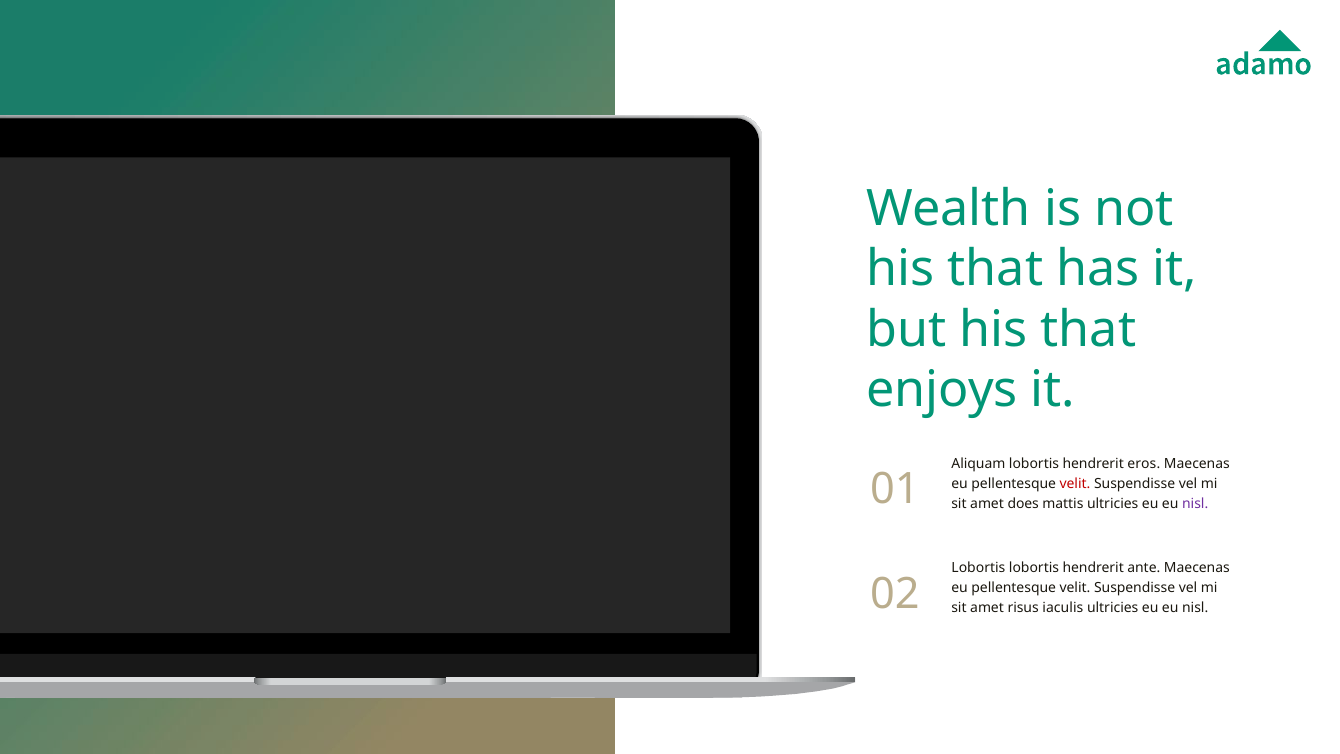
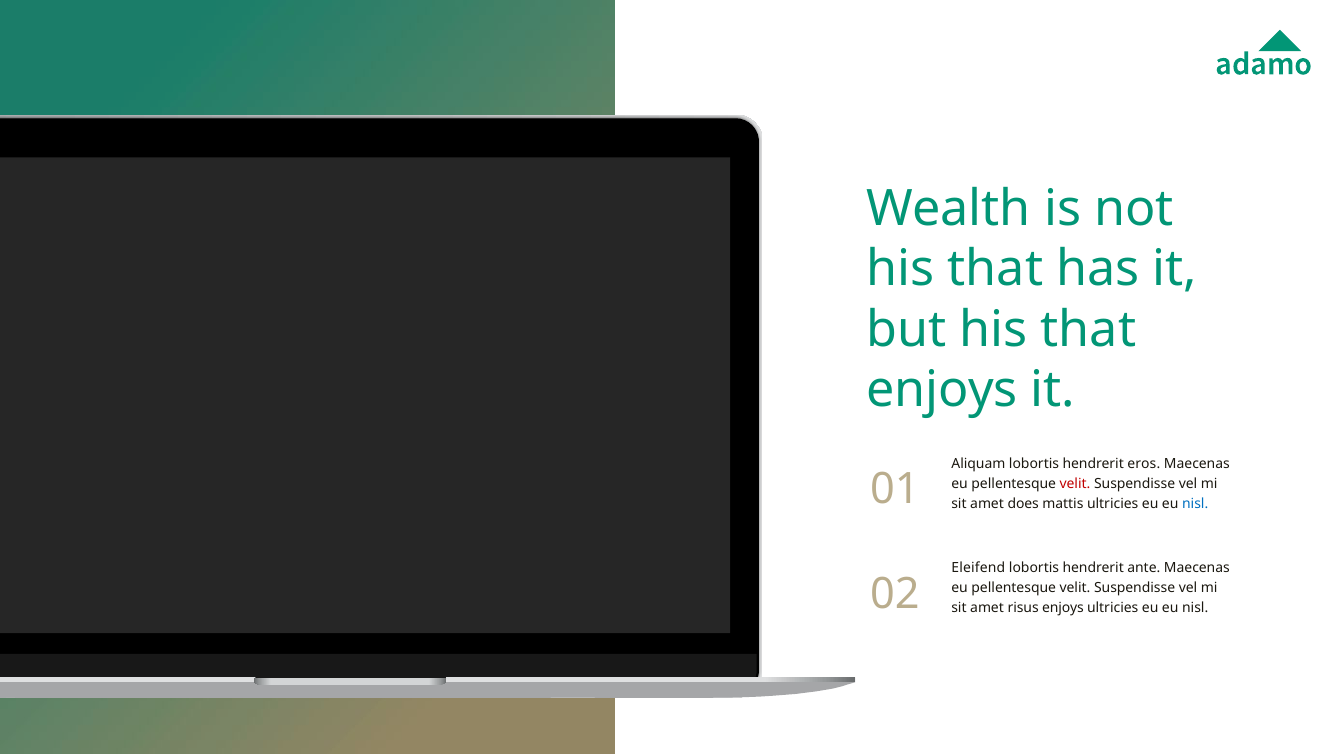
nisl colour: purple -> blue (1195, 504)
Lobortis: Lobortis -> Eleifend (978, 568)
risus iaculis: iaculis -> enjoys (1063, 608)
